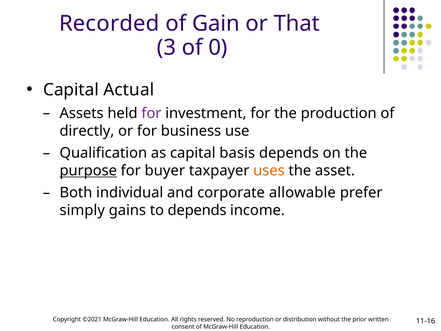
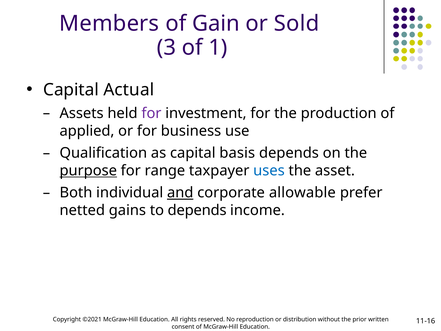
Recorded: Recorded -> Members (109, 24)
That: That -> Sold (297, 24)
0: 0 -> 1 (218, 47)
directly: directly -> applied (87, 131)
buyer: buyer -> range (165, 171)
uses colour: orange -> blue (269, 171)
and underline: none -> present (180, 193)
simply: simply -> netted (82, 210)
